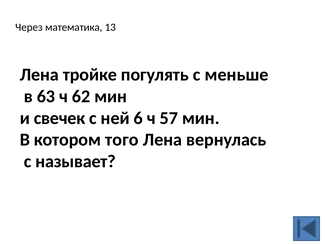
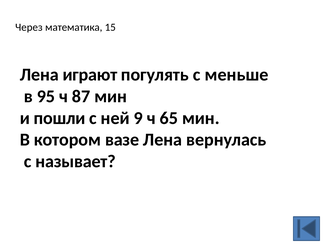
13: 13 -> 15 (110, 27)
тройке: тройке -> играют (90, 75)
63: 63 -> 95 (46, 96)
62: 62 -> 87 (81, 96)
свечек: свечек -> пошли (60, 118)
6: 6 -> 9 (138, 118)
57: 57 -> 65 (169, 118)
того: того -> вазе (122, 140)
